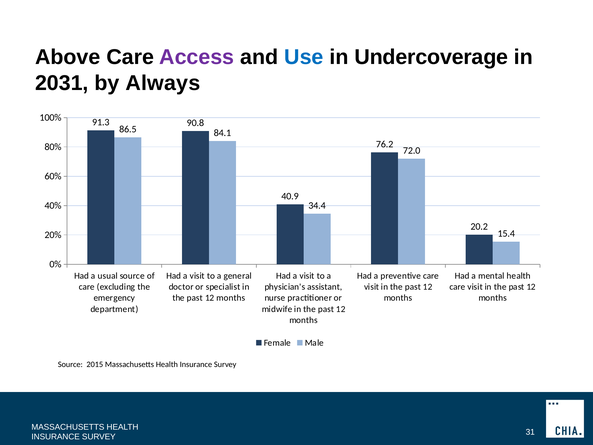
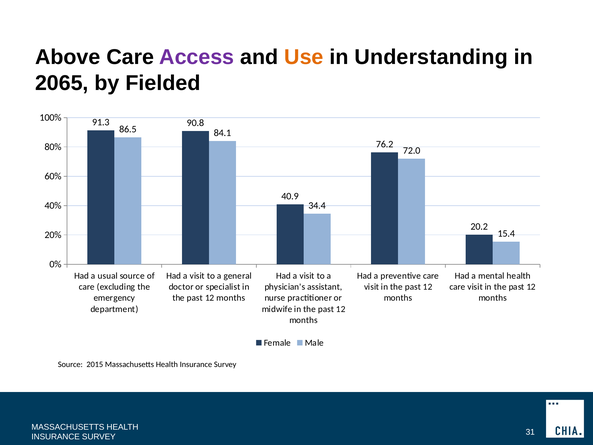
Use colour: blue -> orange (304, 57)
Undercoverage: Undercoverage -> Understanding (431, 57)
2031: 2031 -> 2065 (62, 83)
Always: Always -> Fielded (163, 83)
